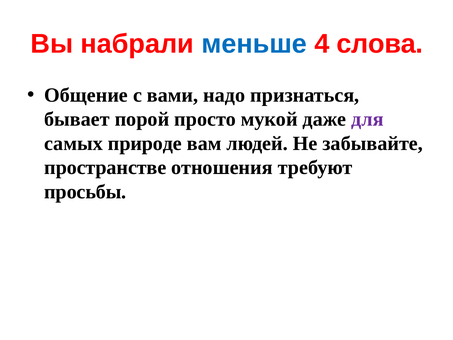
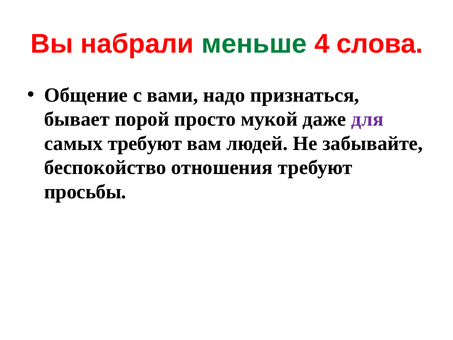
меньше colour: blue -> green (254, 44)
самых природе: природе -> требуют (145, 143)
пространстве: пространстве -> беспокойство (105, 168)
